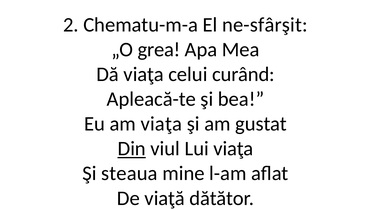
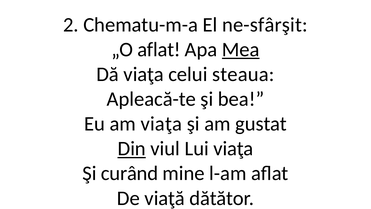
„O grea: grea -> aflat (159, 50)
Mea underline: none -> present (241, 50)
curând: curând -> steaua (243, 74)
steaua: steaua -> curând (130, 173)
